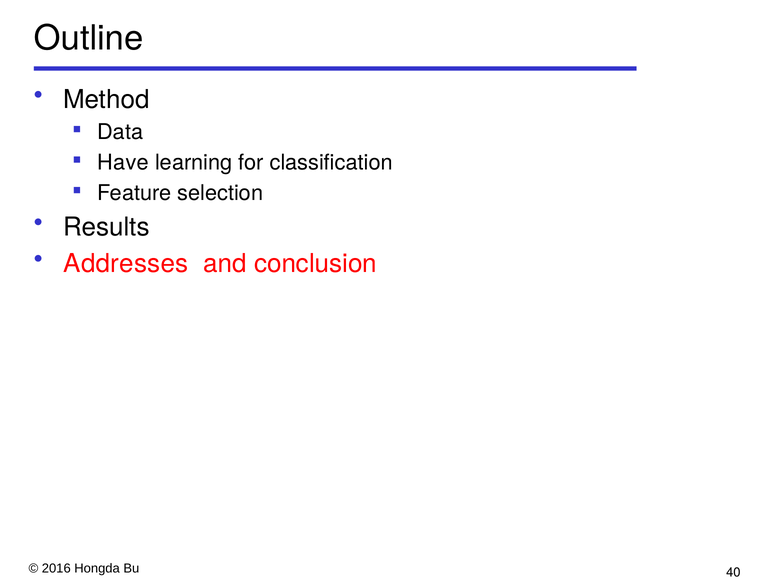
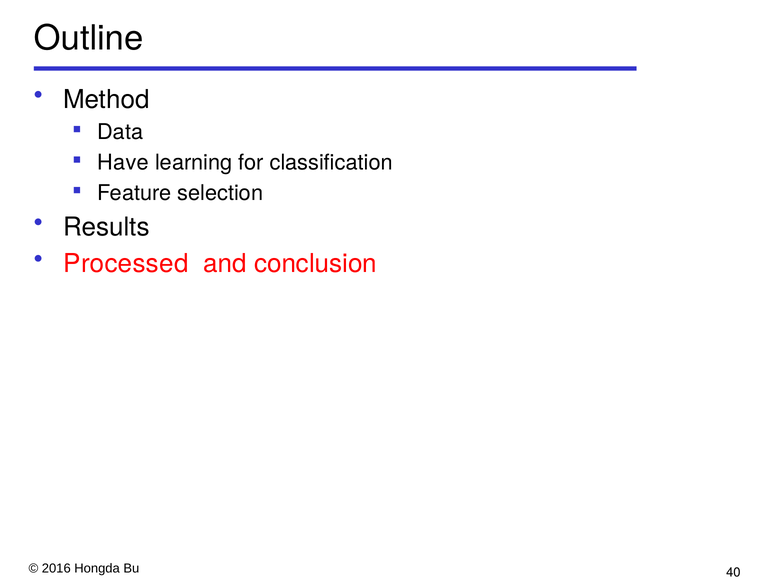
Addresses: Addresses -> Processed (126, 263)
